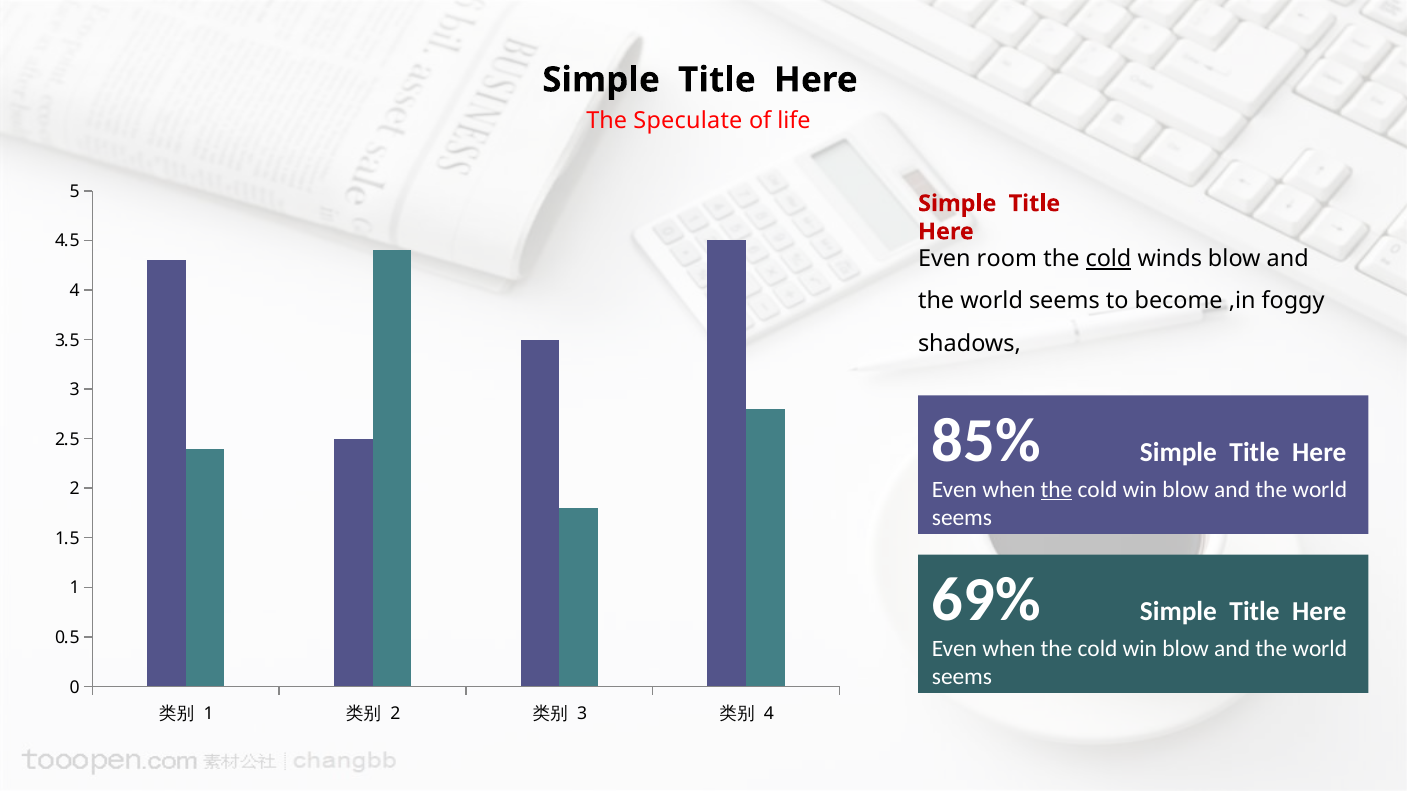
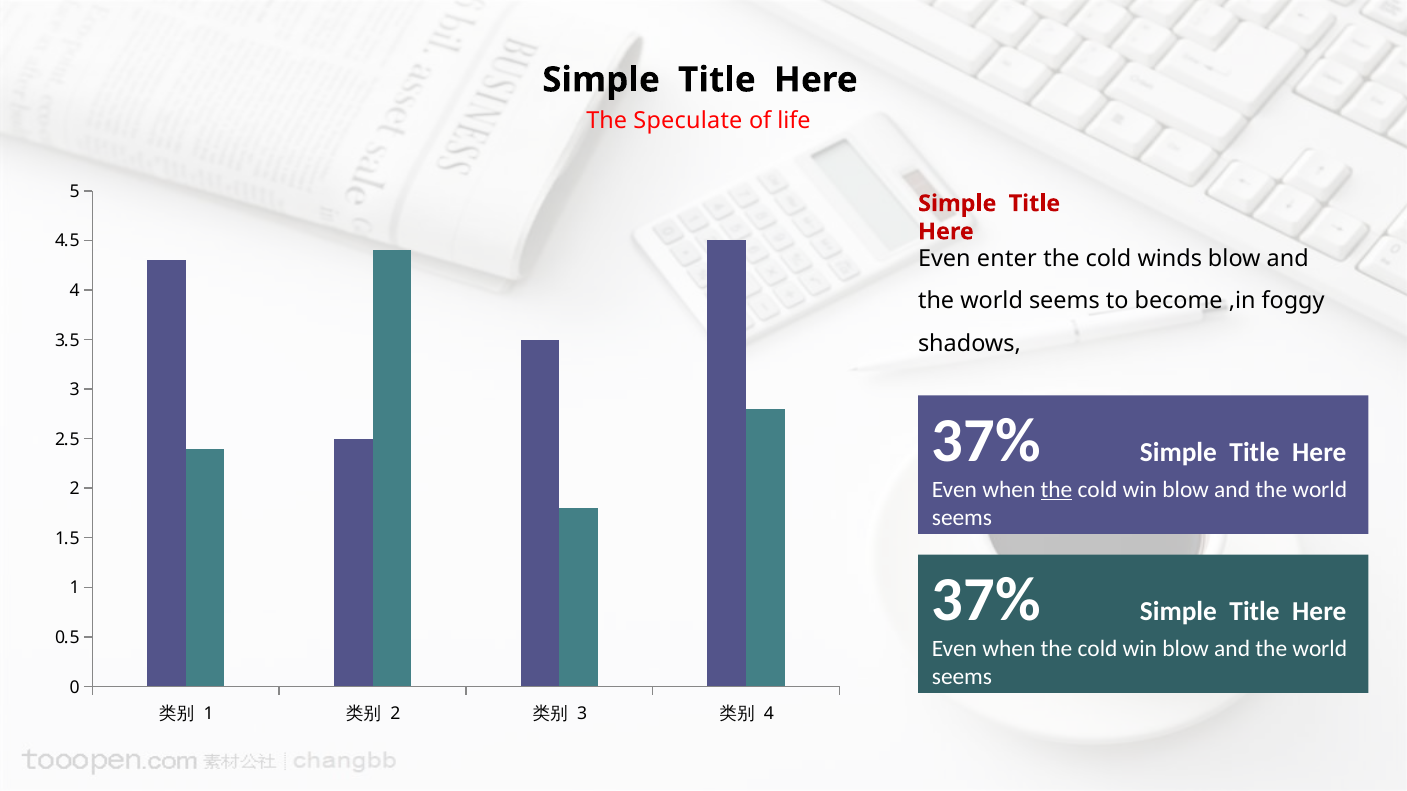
room: room -> enter (1007, 259)
cold underline: present -> none (1108, 259)
85%: 85% -> 37% (986, 441)
69%: 69% -> 37% (986, 600)
